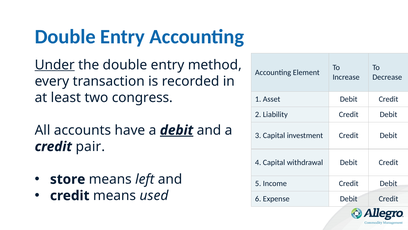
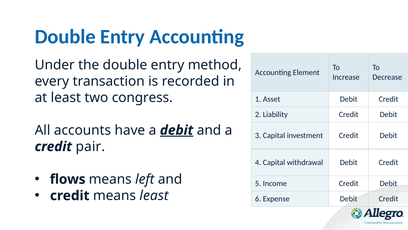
Under underline: present -> none (55, 65)
store: store -> flows (68, 179)
means used: used -> least (154, 195)
